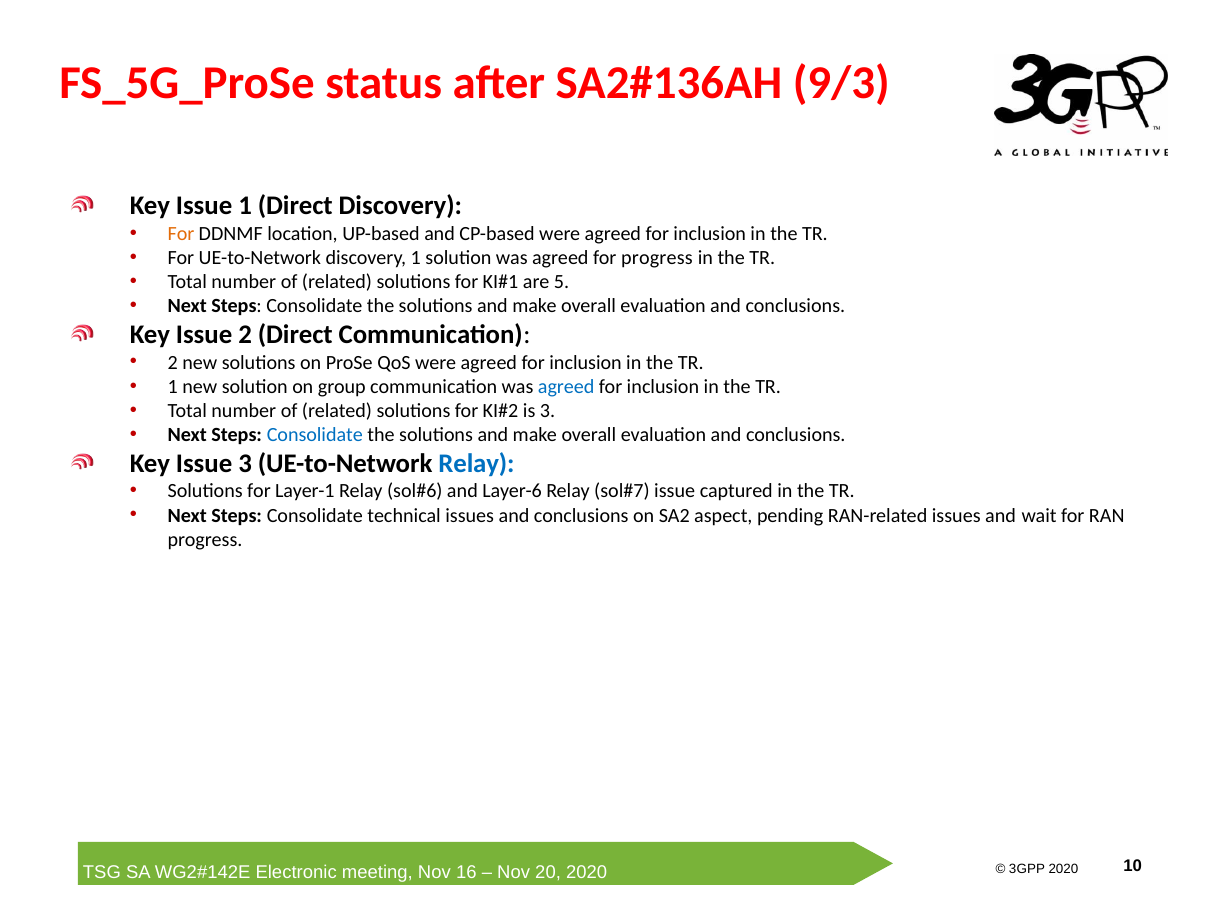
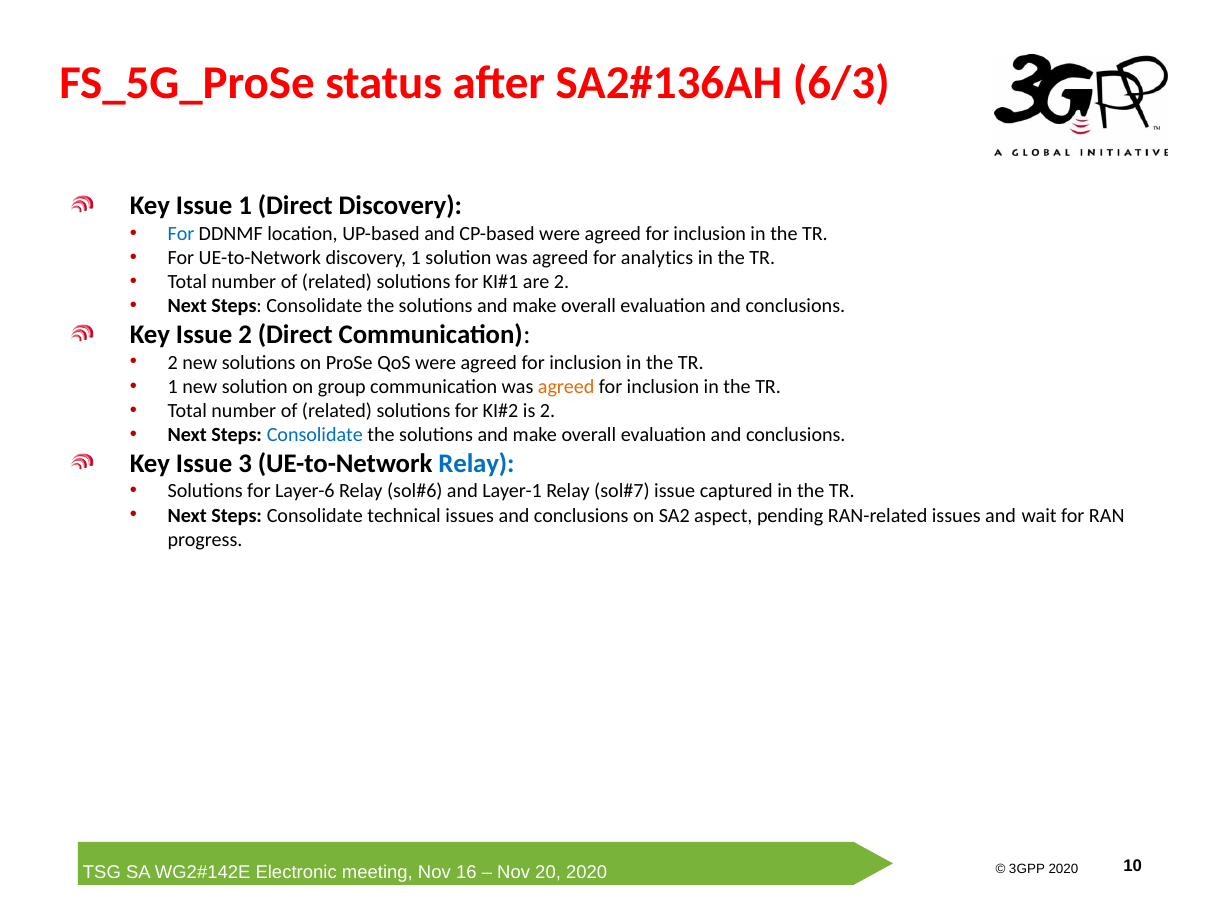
9/3: 9/3 -> 6/3 (841, 83)
For colour: orange -> blue (181, 234)
for progress: progress -> analytics (657, 258)
are 5: 5 -> 2 (561, 282)
agreed colour: blue -> orange (566, 387)
is 3: 3 -> 2 (548, 411)
Layer-1: Layer-1 -> Layer-6 (305, 491)
Layer-6: Layer-6 -> Layer-1 (512, 491)
